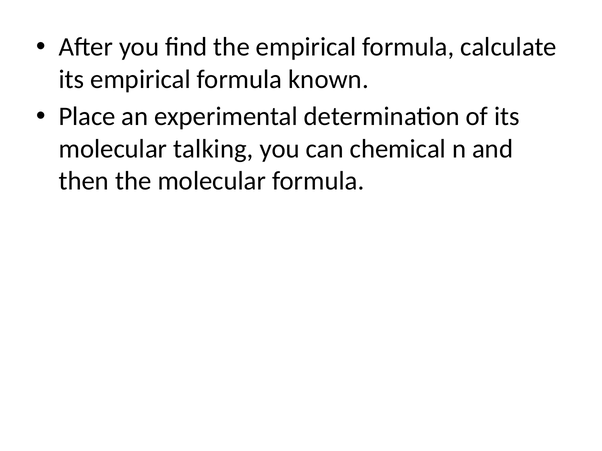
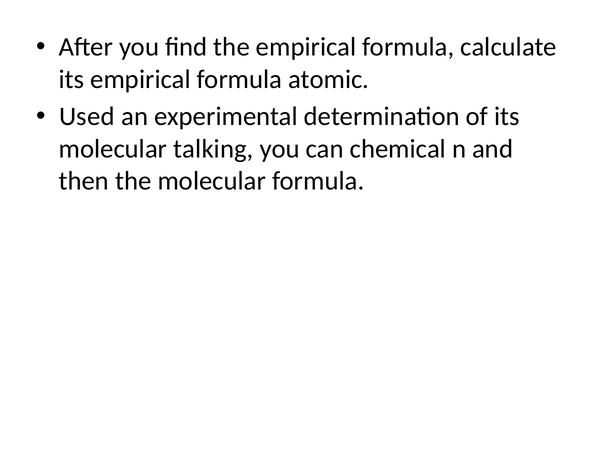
known: known -> atomic (329, 79)
Place: Place -> Used (87, 117)
